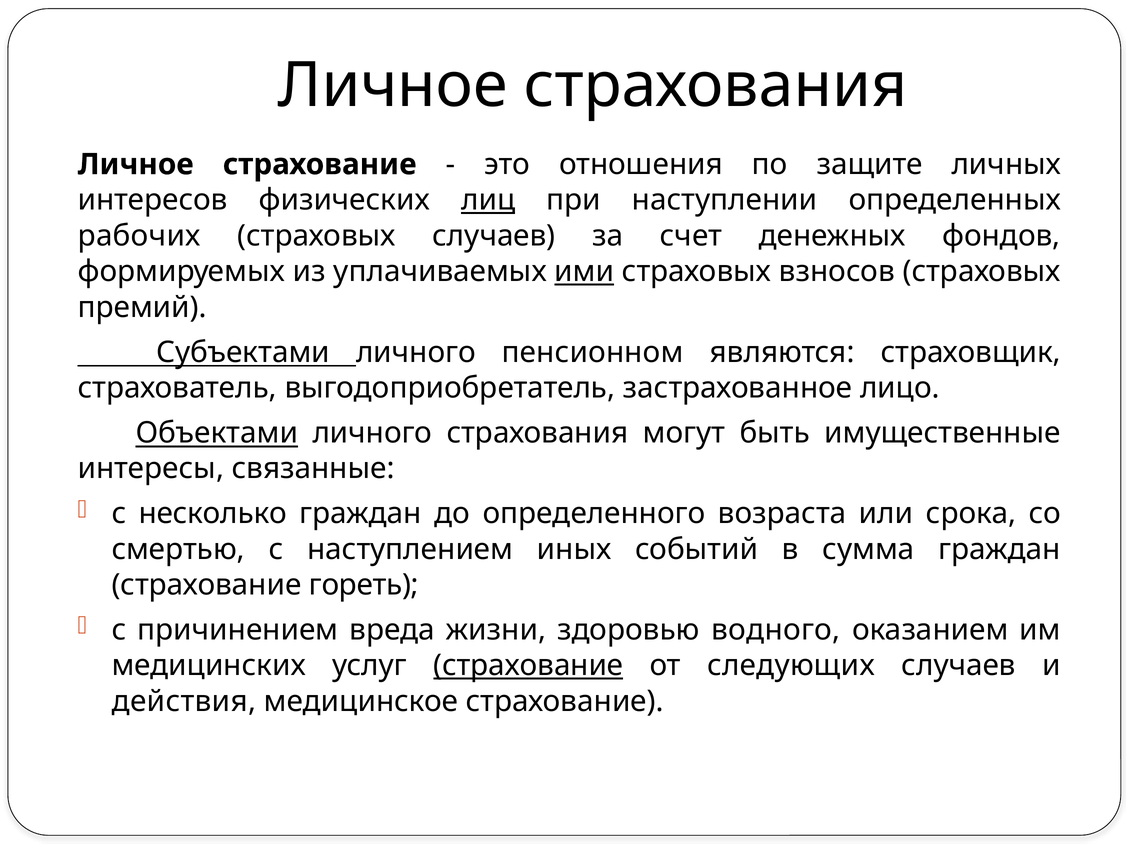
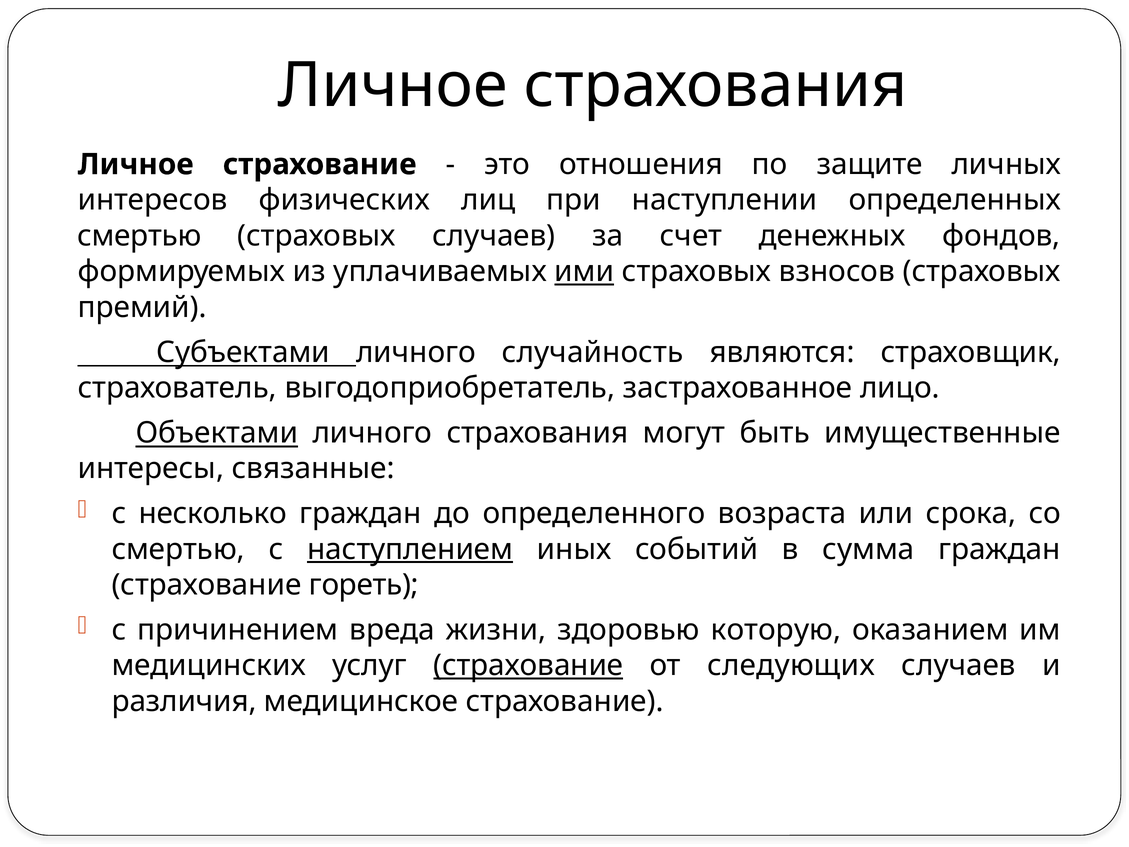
лиц underline: present -> none (488, 200)
рабочих: рабочих -> смертью (139, 236)
пенсионном: пенсионном -> случайность (593, 352)
наступлением underline: none -> present (410, 549)
водного: водного -> которую (776, 630)
действия: действия -> различия (184, 701)
